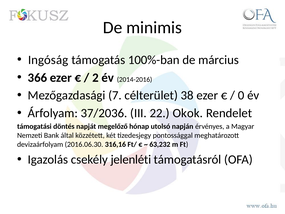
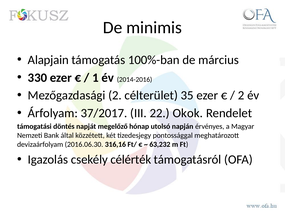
Ingóság: Ingóság -> Alapjain (48, 60)
366: 366 -> 330 (37, 78)
2: 2 -> 1 (95, 78)
Mezőgazdasági 7: 7 -> 2 (115, 95)
38: 38 -> 35 (187, 95)
0: 0 -> 2 (241, 95)
37/2036: 37/2036 -> 37/2017 (104, 113)
jelenléti: jelenléti -> célérték (131, 159)
